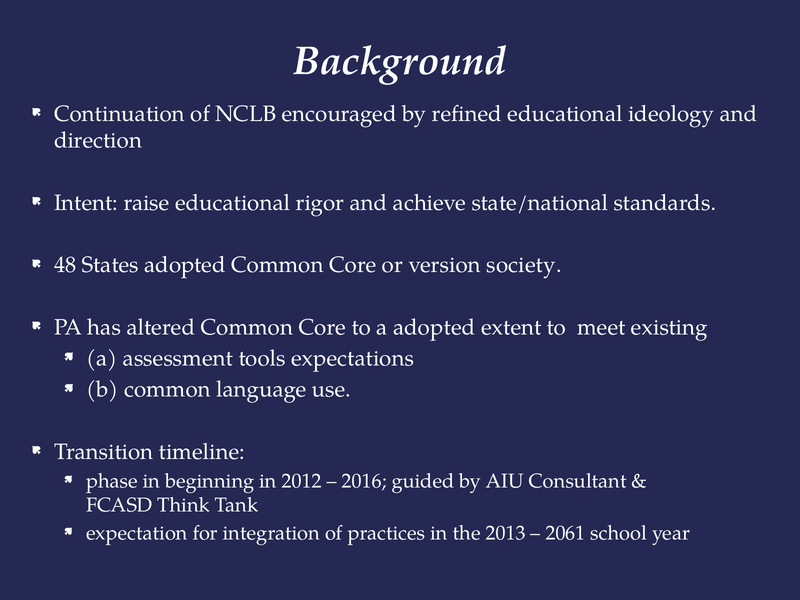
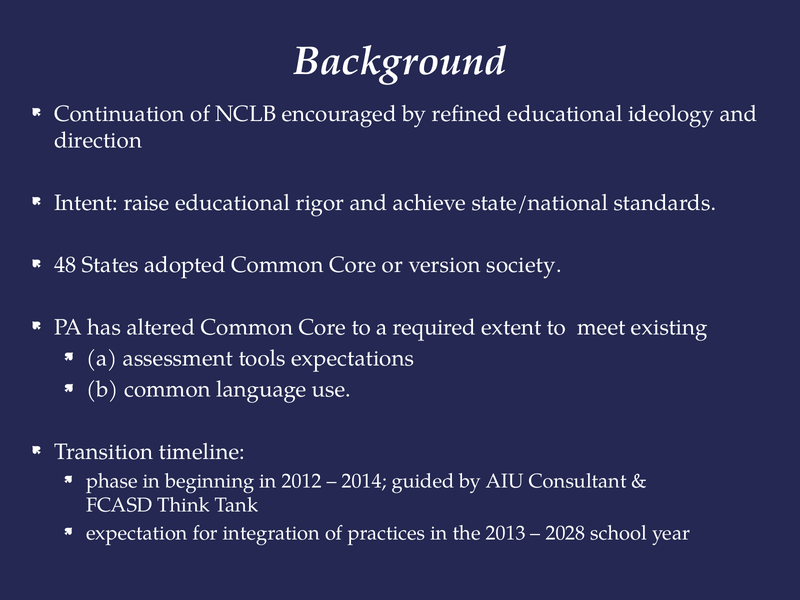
a adopted: adopted -> required (434, 327)
2016: 2016 -> 2014 (364, 481)
2061: 2061 -> 2028 (566, 533)
